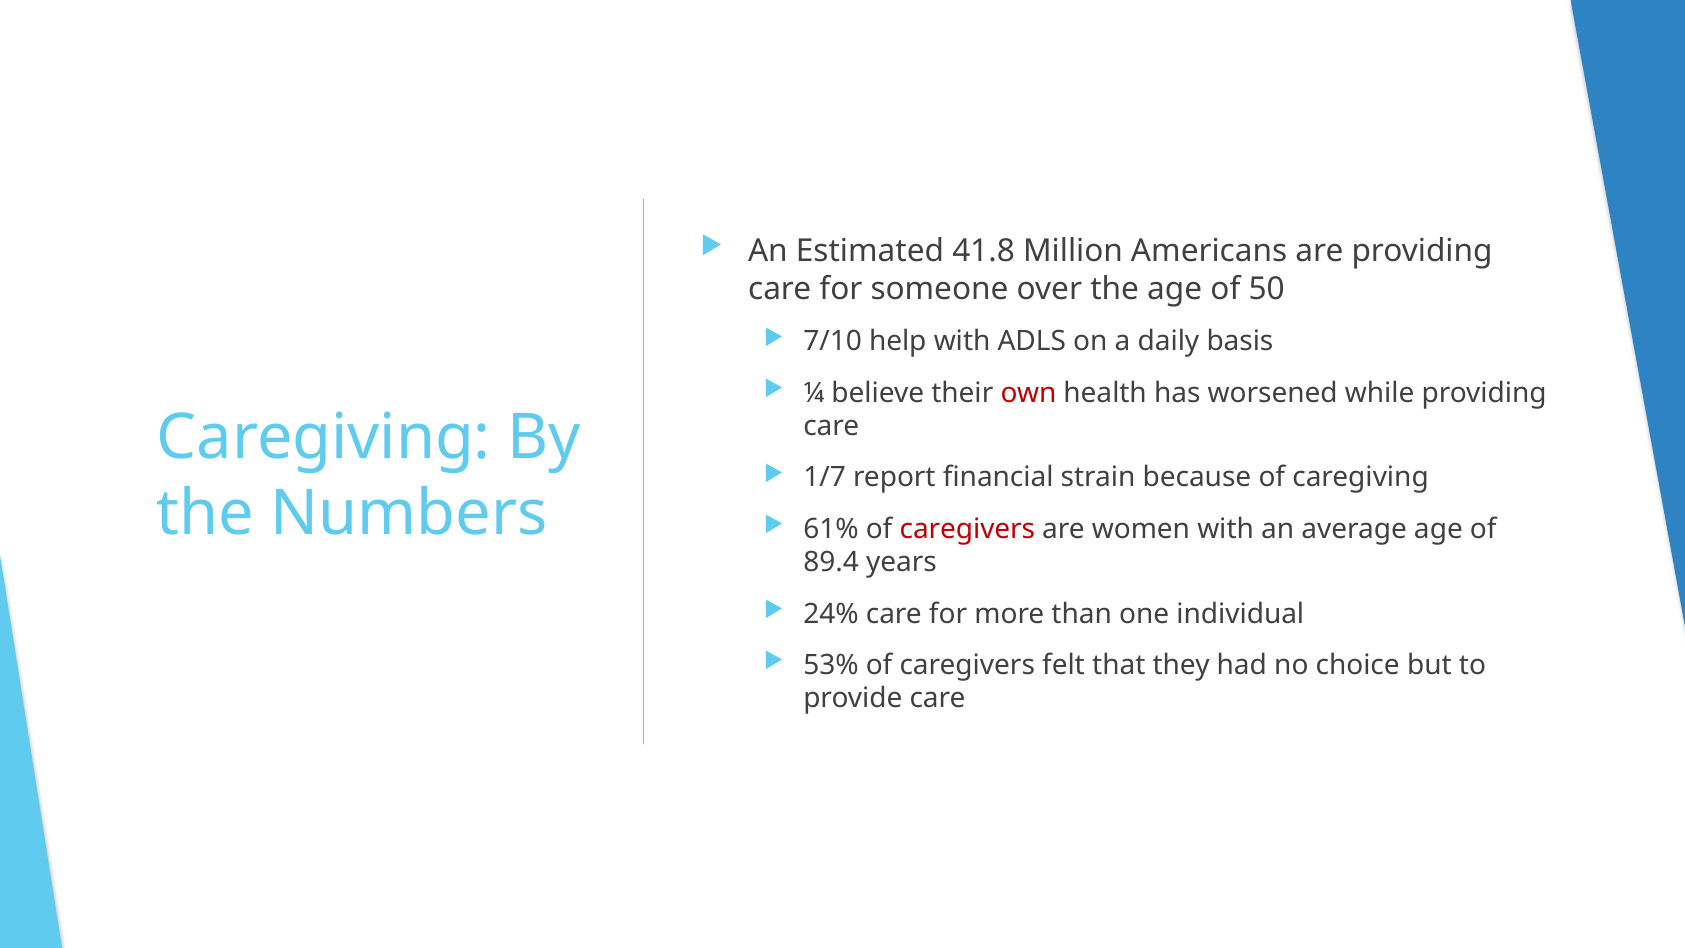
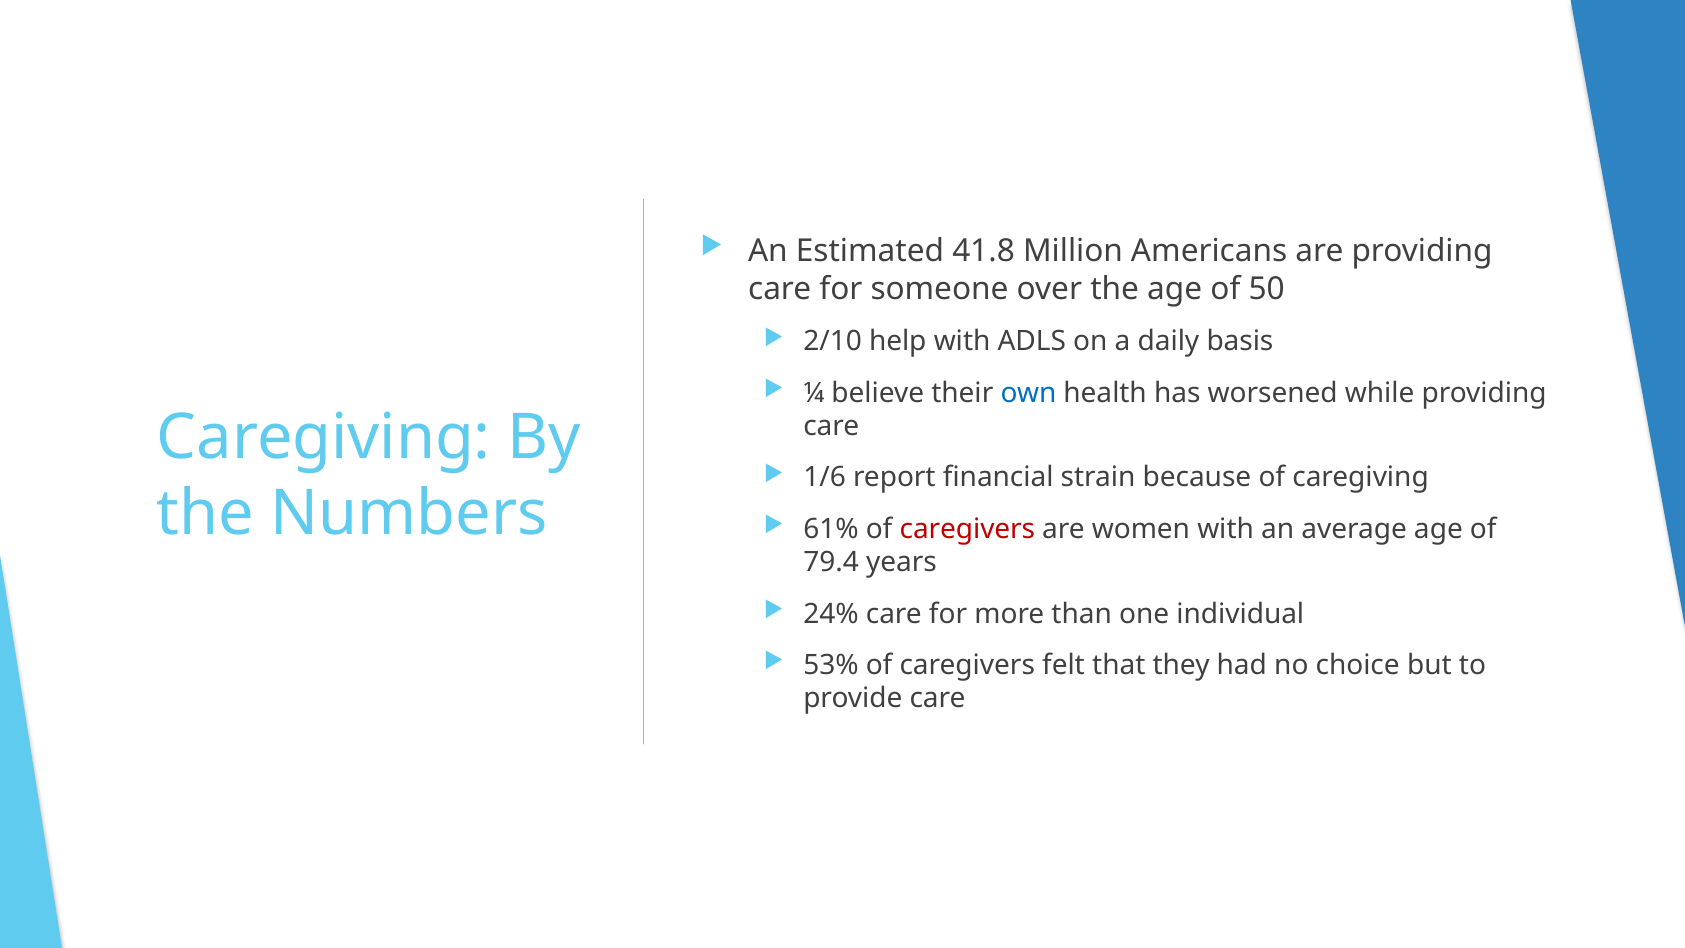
7/10: 7/10 -> 2/10 (833, 342)
own colour: red -> blue (1028, 393)
1/7: 1/7 -> 1/6 (825, 478)
89.4: 89.4 -> 79.4 (831, 562)
